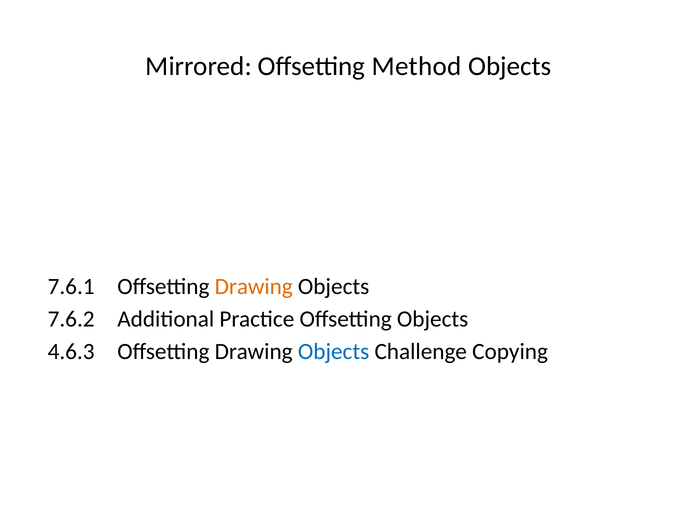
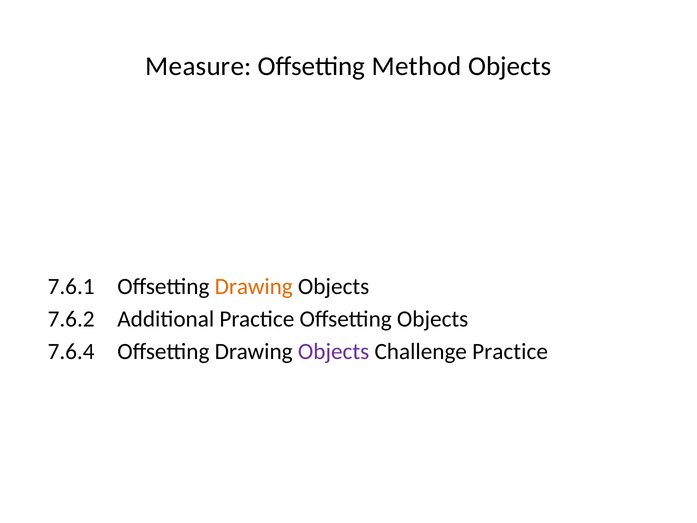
Mirrored: Mirrored -> Measure (199, 66)
4.6.3: 4.6.3 -> 7.6.4 (71, 351)
Objects colour: blue -> purple (334, 351)
Challenge Copying: Copying -> Practice (510, 351)
